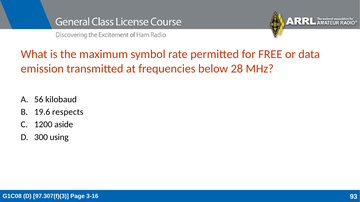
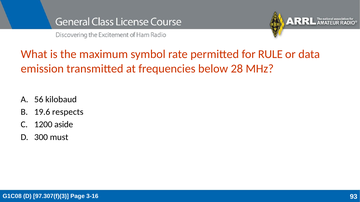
FREE: FREE -> RULE (270, 54)
using: using -> must (59, 137)
